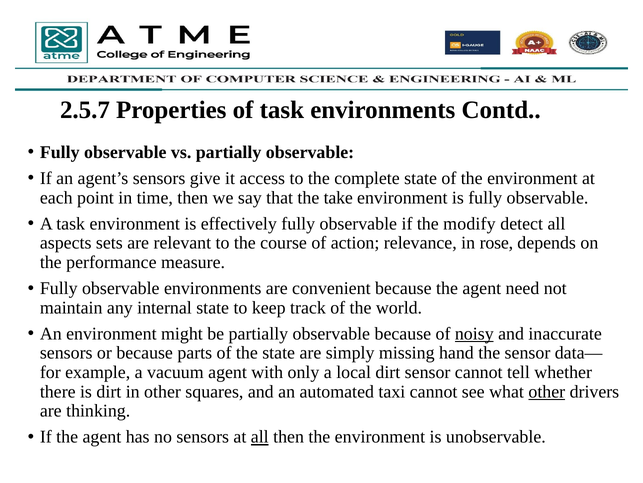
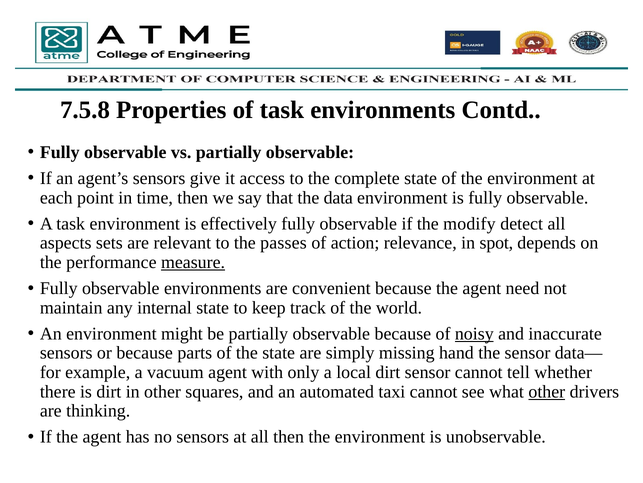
2.5.7: 2.5.7 -> 7.5.8 (85, 110)
take: take -> data (338, 197)
course: course -> passes (283, 243)
rose: rose -> spot (496, 243)
measure underline: none -> present (193, 262)
all underline: present -> none (260, 436)
